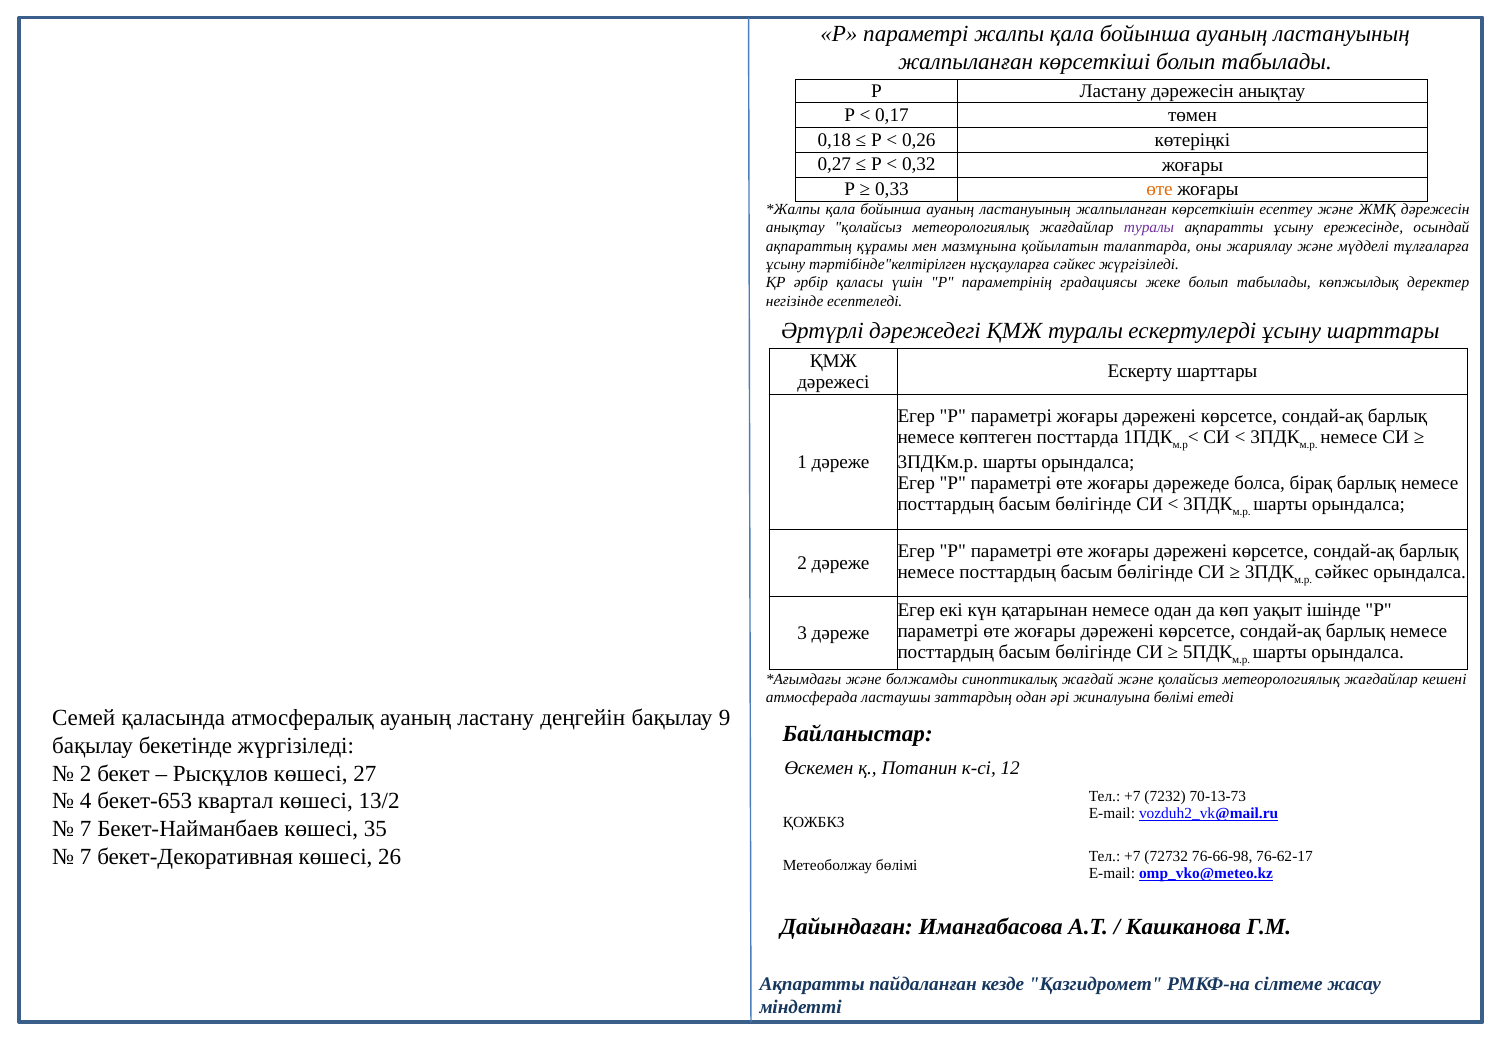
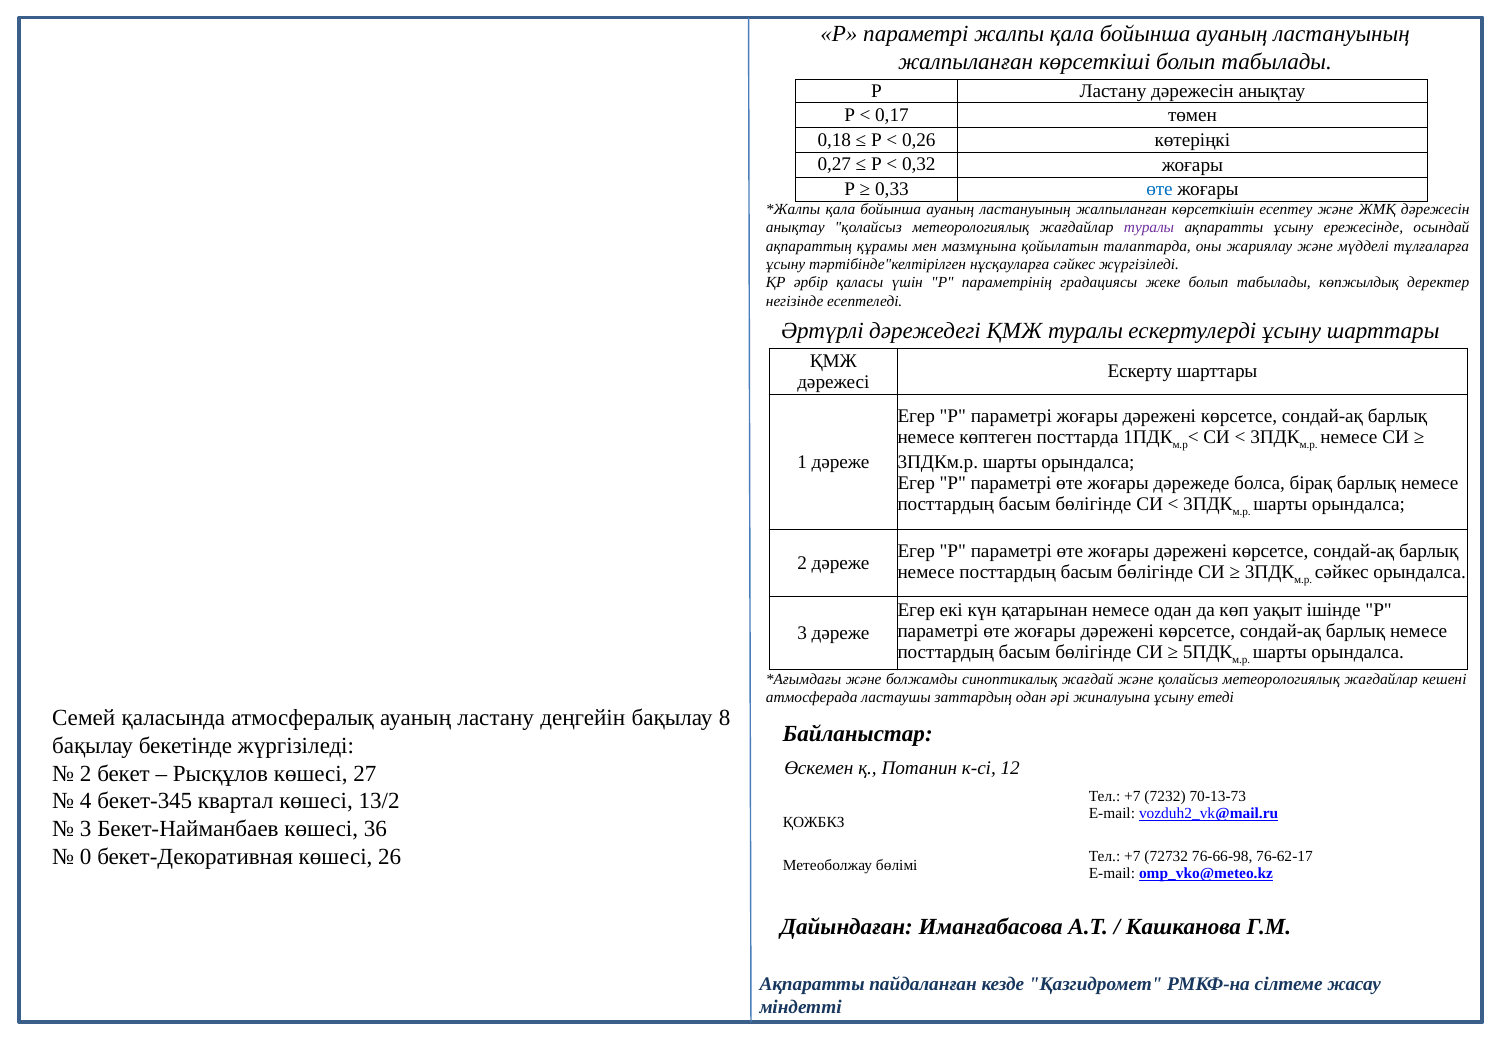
өте colour: orange -> blue (1159, 190)
жиналуына бөлімі: бөлімі -> ұсыну (1174, 697)
9: 9 -> 8 (725, 718)
бекет-653: бекет-653 -> бекет-345 (145, 801)
7: 7 -> 3 (86, 829)
35: 35 -> 36 (375, 829)
7: 7 -> 0 (86, 856)
